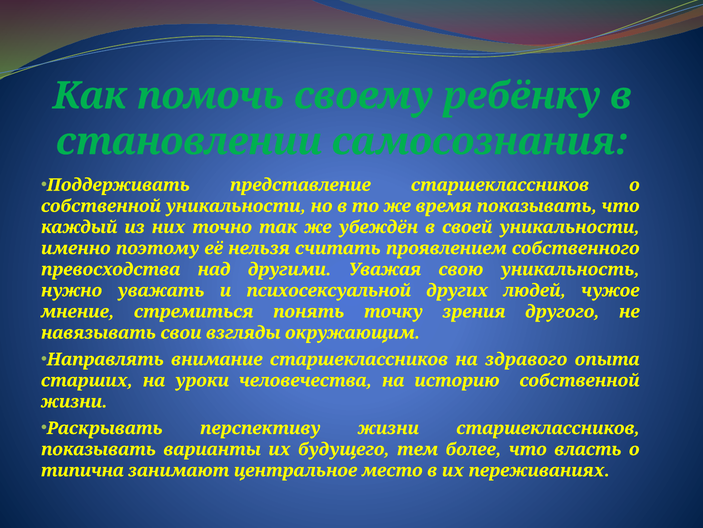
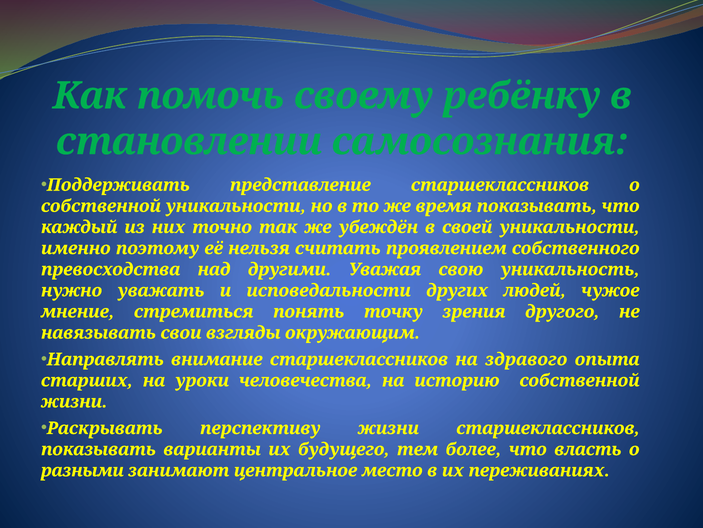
психосексуальной: психосексуальной -> исповедальности (329, 290)
типична: типична -> разными (82, 470)
